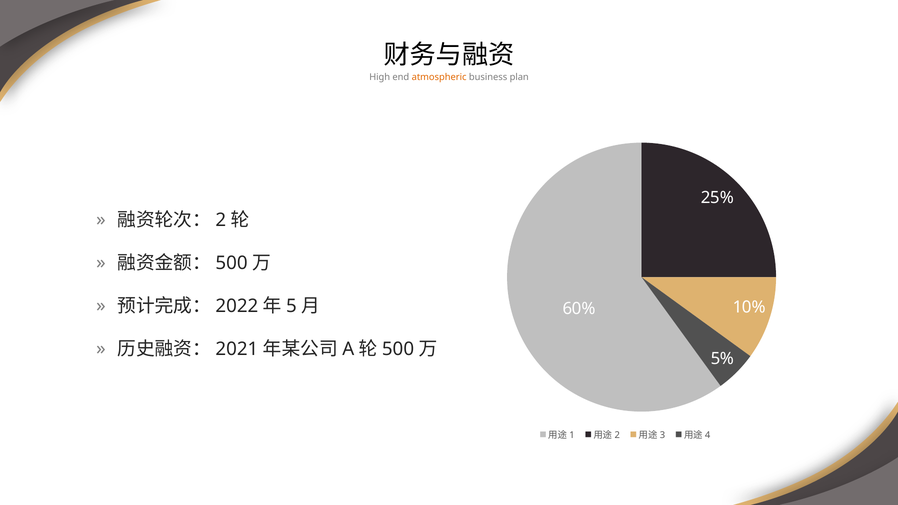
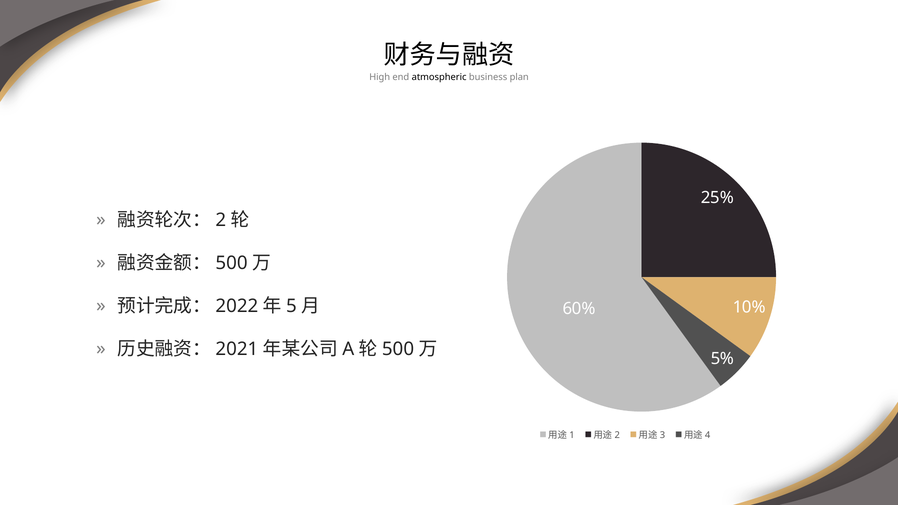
atmospheric colour: orange -> black (439, 77)
